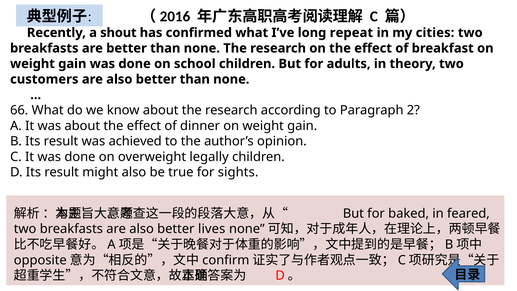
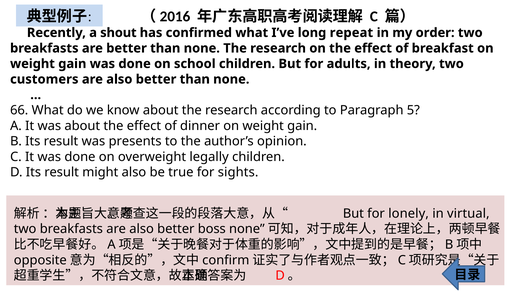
cities: cities -> order (435, 33)
2: 2 -> 5 (413, 110)
achieved: achieved -> presents (135, 141)
baked: baked -> lonely (409, 213)
feared: feared -> virtual (468, 213)
lives: lives -> boss (212, 229)
